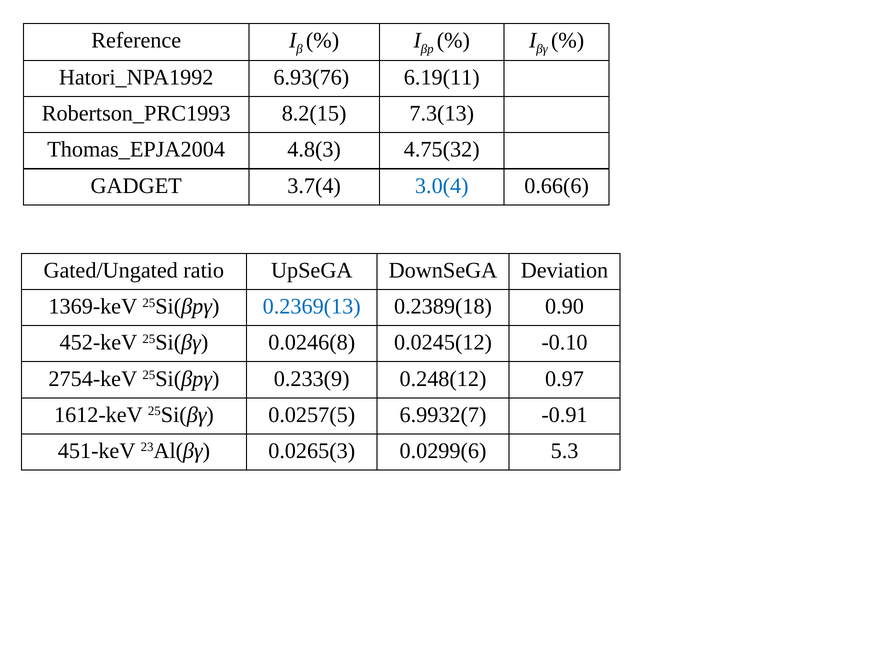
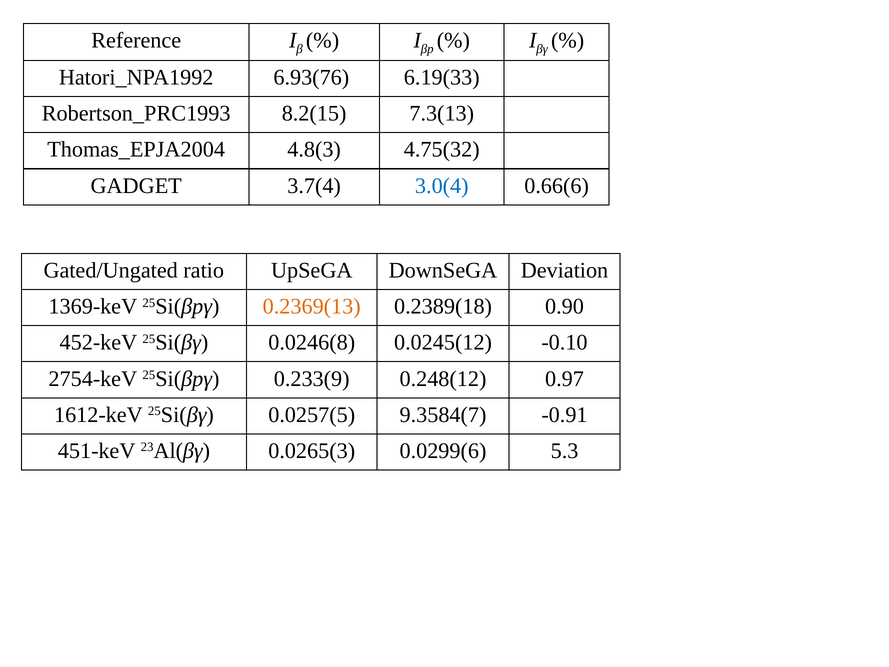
6.19(11: 6.19(11 -> 6.19(33 (442, 78)
0.2369(13 colour: blue -> orange (312, 306)
6.9932(7: 6.9932(7 -> 9.3584(7 (443, 415)
